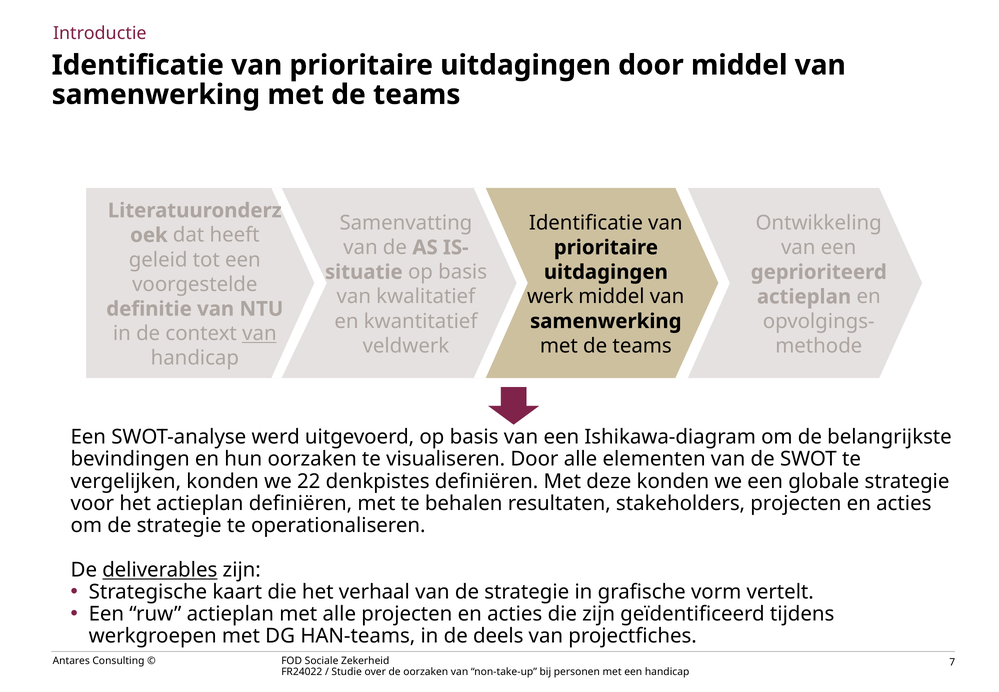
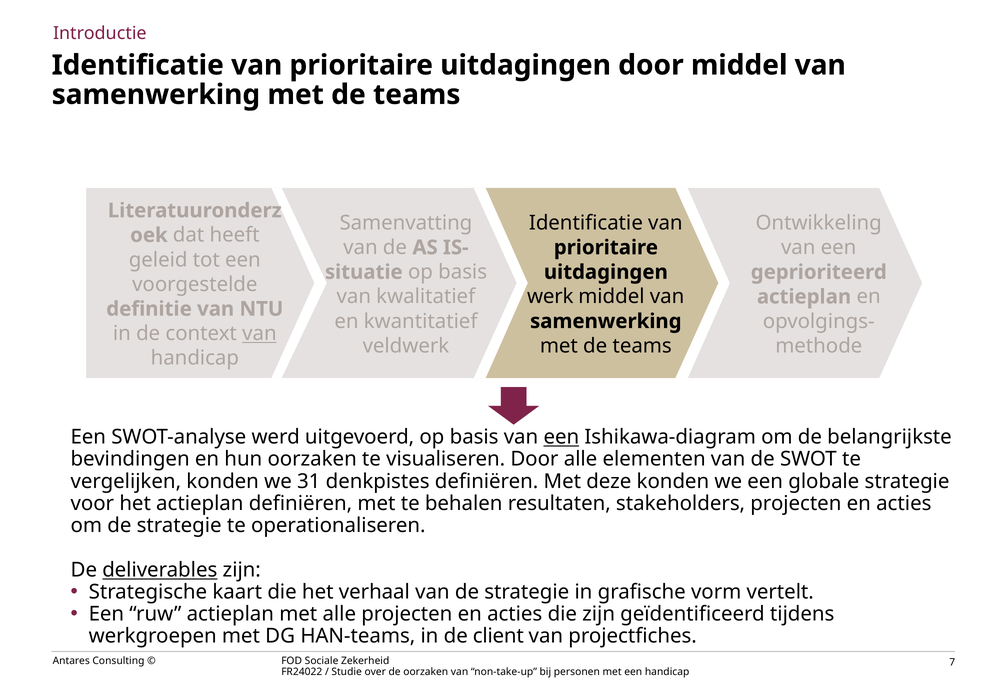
een underline: none -> present (561, 437)
22: 22 -> 31 (309, 481)
deels: deels -> client (498, 636)
